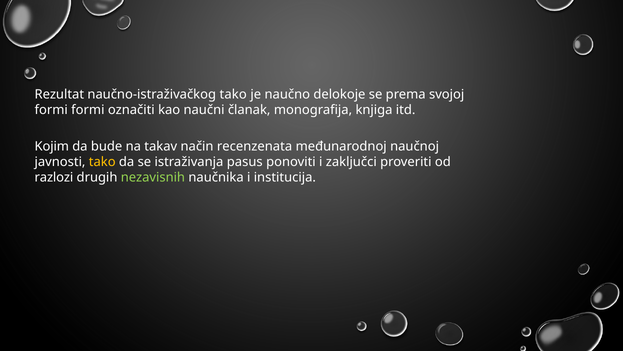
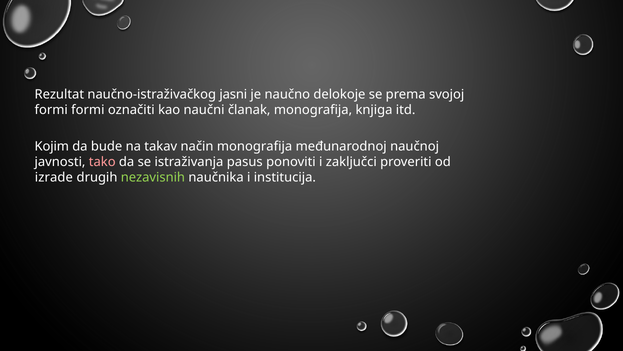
naučno-istraživačkog tako: tako -> jasni (233, 94)
način recenzenata: recenzenata -> monografija (255, 146)
tako colour: yellow -> pink (102, 162)
razlozi: razlozi -> izrade (54, 177)
